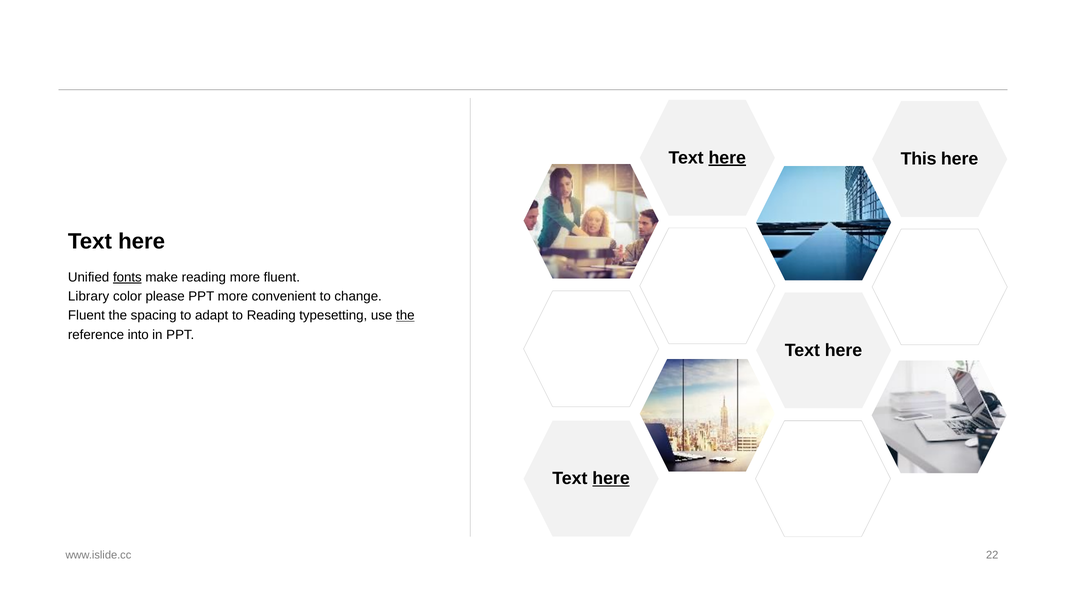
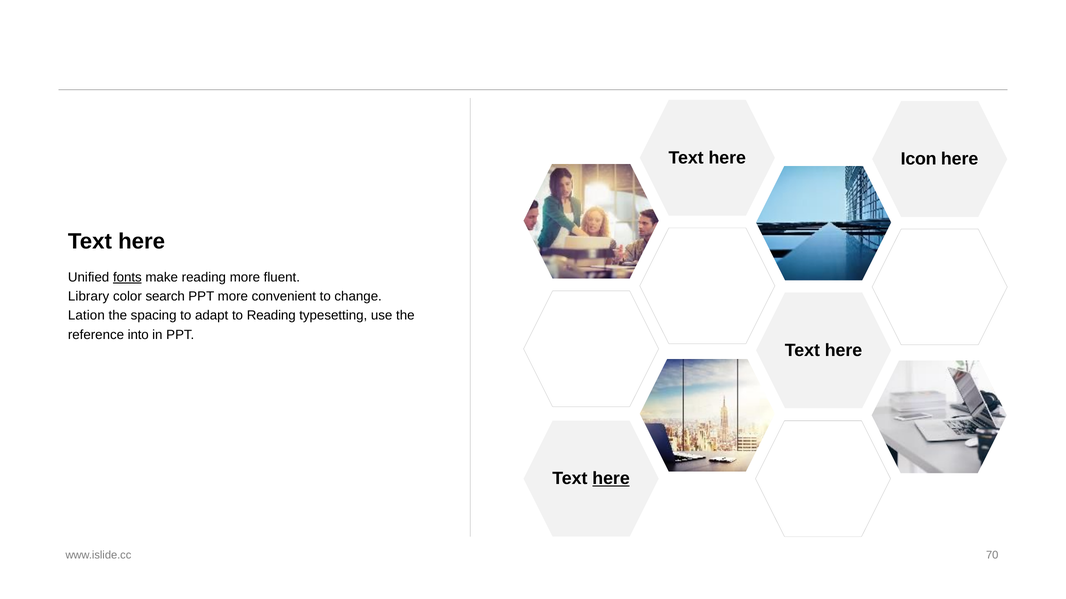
here underline: present -> none (727, 158)
This: This -> Icon (919, 159)
please: please -> search (165, 297)
Fluent: Fluent -> Lation (86, 316)
the underline: present -> none (405, 316)
22: 22 -> 70 (992, 555)
